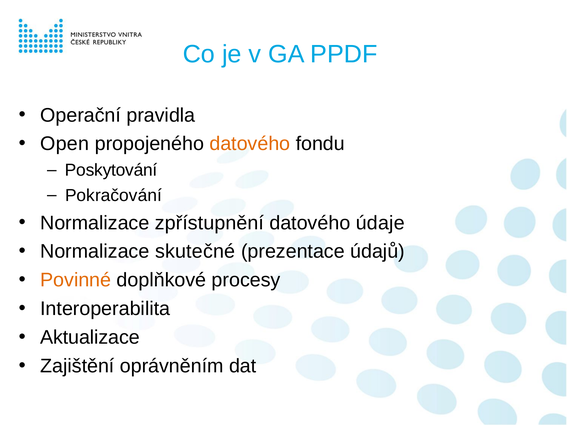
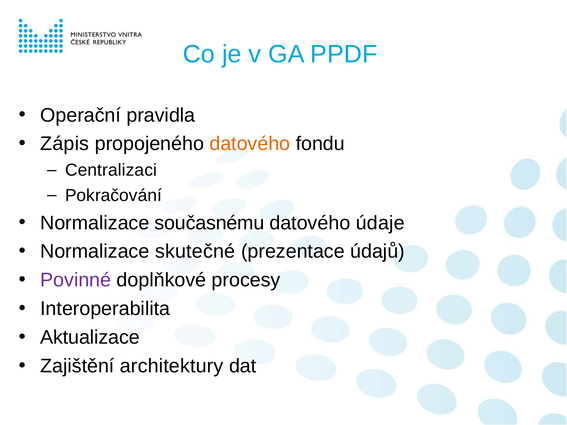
Open: Open -> Zápis (65, 144)
Poskytování: Poskytování -> Centralizaci (111, 170)
zpřístupnění: zpřístupnění -> současnému (210, 223)
Povinné colour: orange -> purple (76, 280)
oprávněním: oprávněním -> architektury (172, 366)
